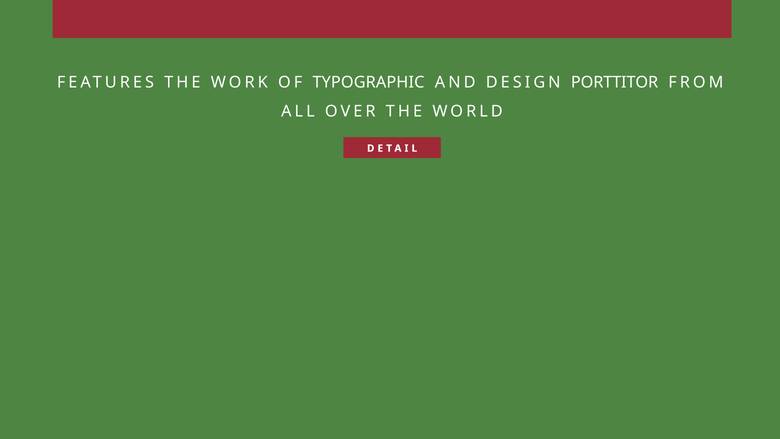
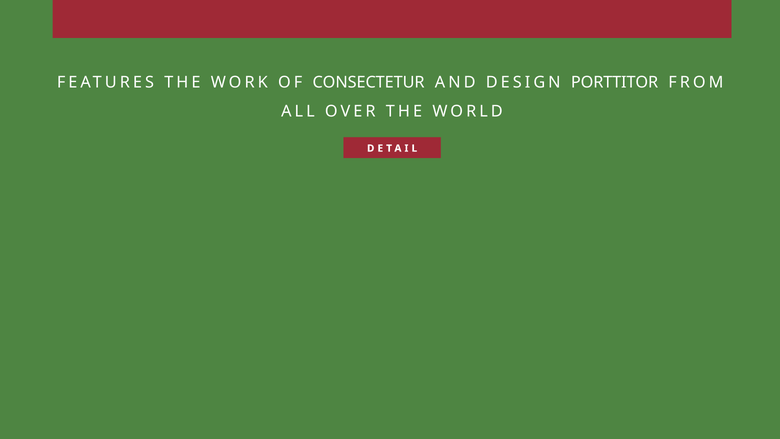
TYPOGRAPHIC: TYPOGRAPHIC -> CONSECTETUR (369, 82)
